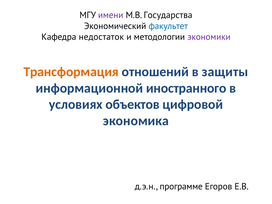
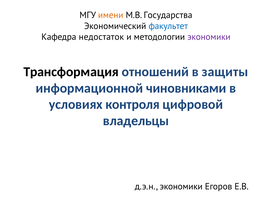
имени colour: purple -> orange (111, 15)
Трансформация colour: orange -> black (71, 72)
иностранного: иностранного -> чиновниками (186, 88)
объектов: объектов -> контроля (133, 104)
экономика: экономика -> владельцы (136, 121)
д.э.н программе: программе -> экономики (181, 187)
